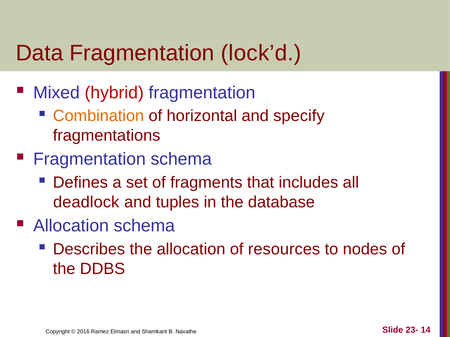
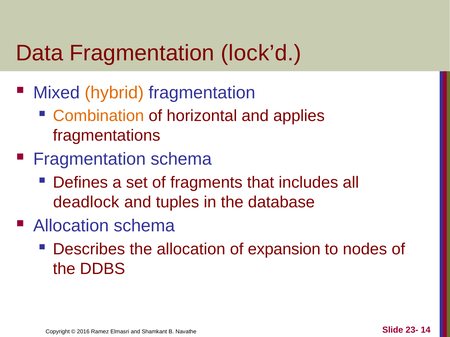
hybrid colour: red -> orange (114, 93)
specify: specify -> applies (299, 116)
resources: resources -> expansion (284, 250)
